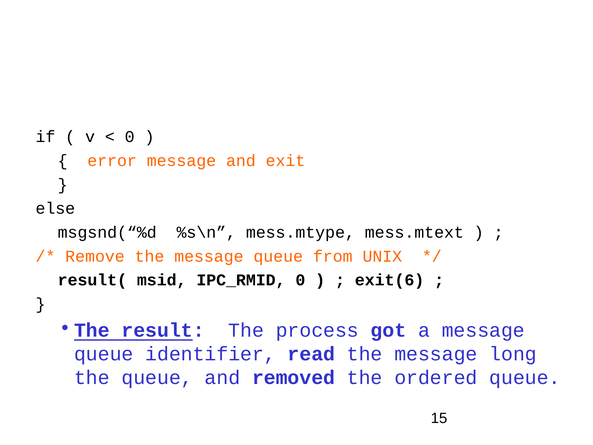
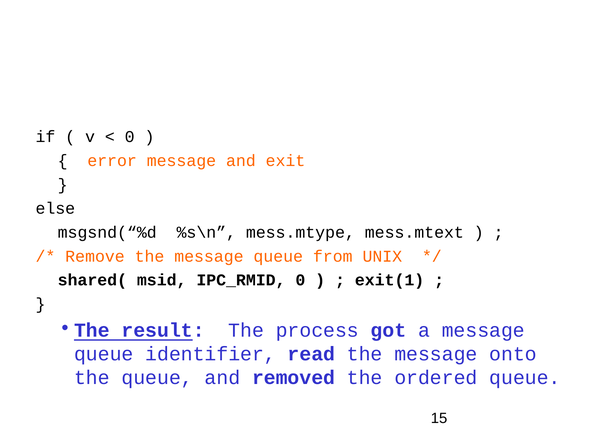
result(: result( -> shared( (92, 280)
exit(6: exit(6 -> exit(1 (390, 280)
long: long -> onto (513, 354)
